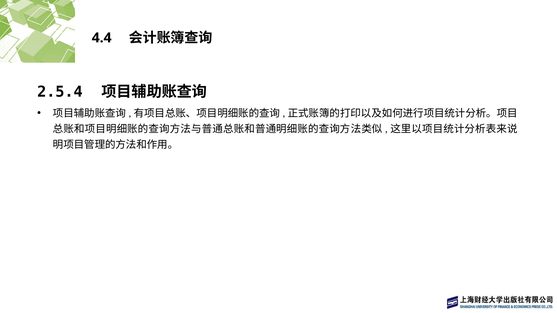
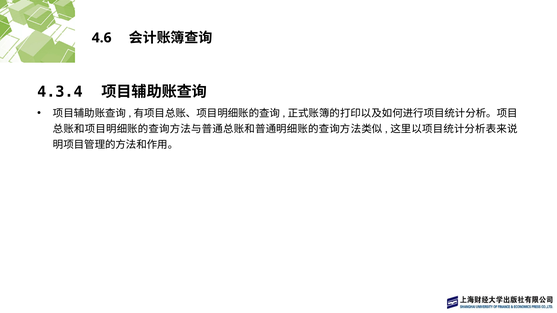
4.4: 4.4 -> 4.6 (102, 38)
2.5.4: 2.5.4 -> 4.3.4 (60, 92)
